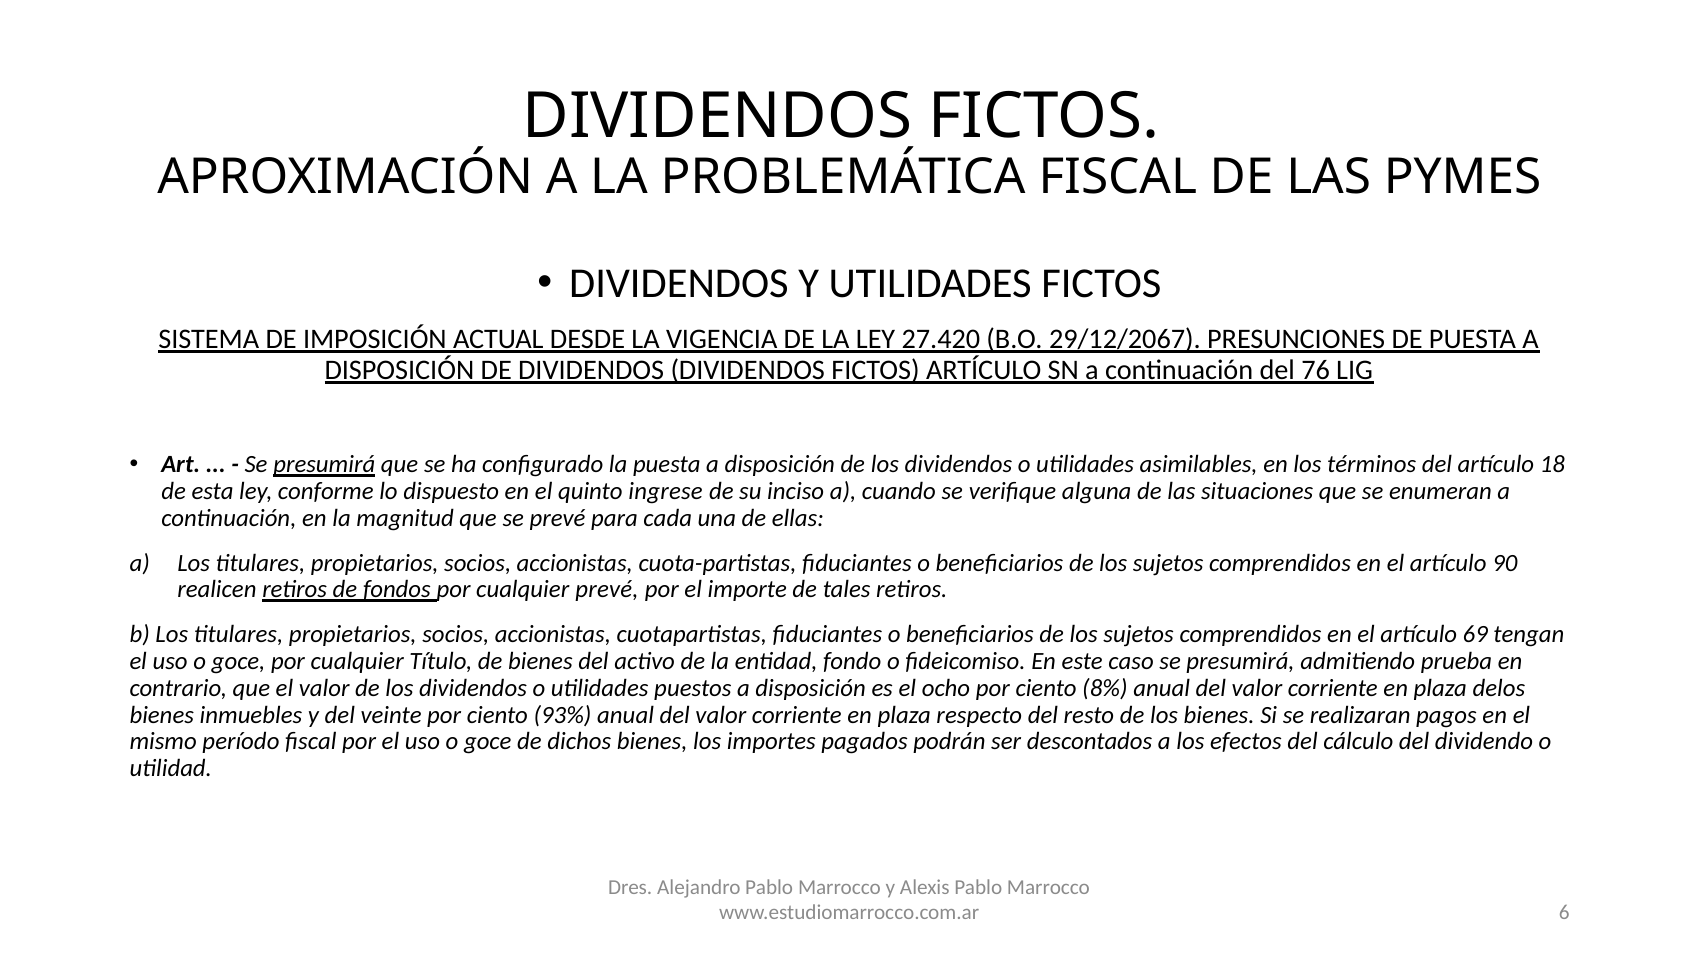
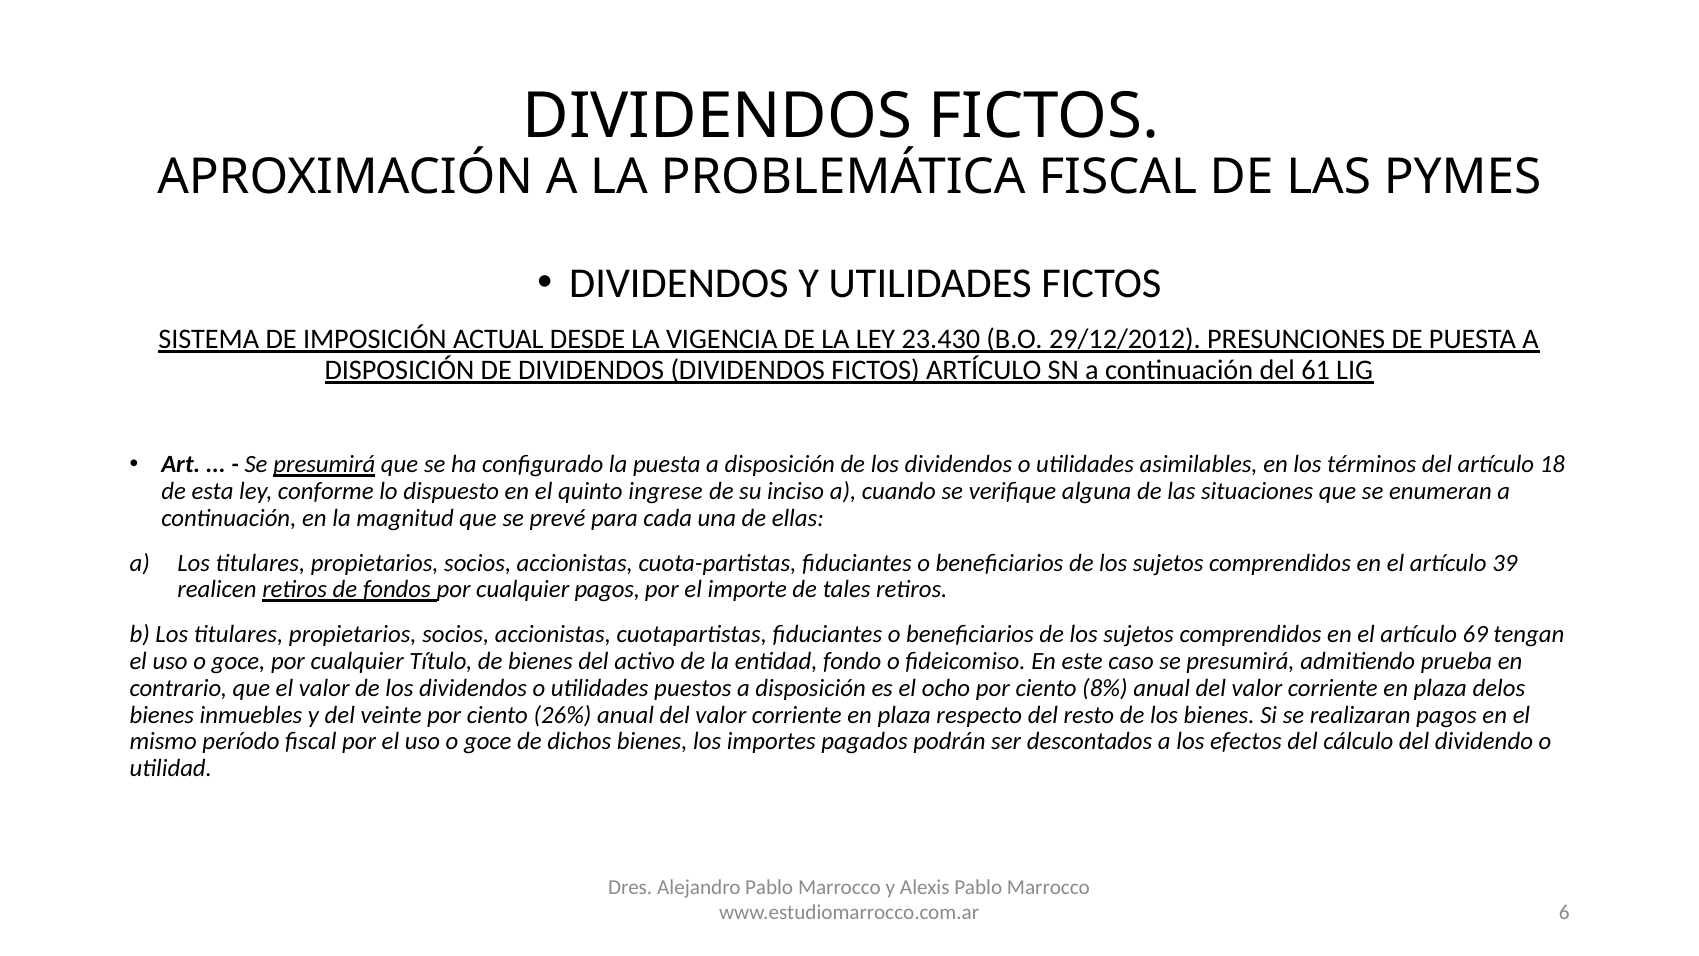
27.420: 27.420 -> 23.430 (941, 339)
29/12/2067: 29/12/2067 -> 29/12/2012 (1125, 339)
76: 76 -> 61 (1316, 370)
90: 90 -> 39 (1505, 563)
cualquier prevé: prevé -> pagos (607, 590)
93%: 93% -> 26% (563, 715)
